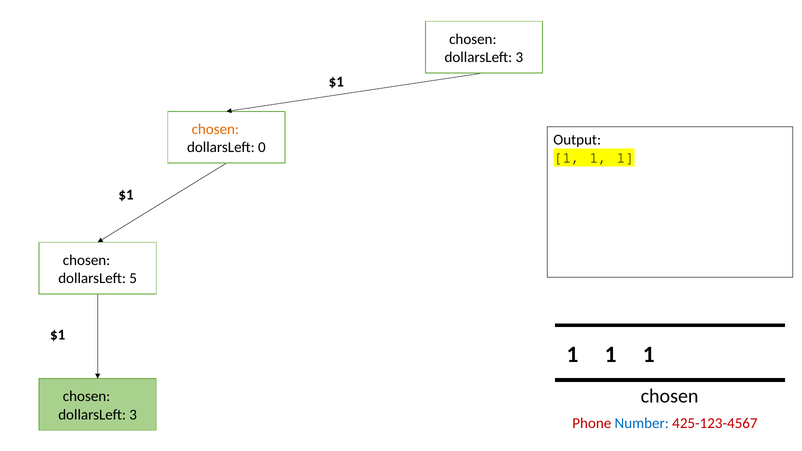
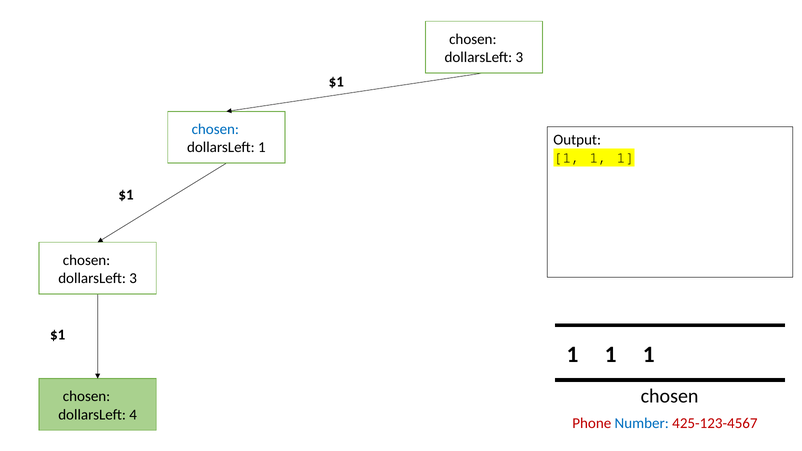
chosen colour: orange -> blue (215, 129)
dollarsLeft 0: 0 -> 1 (262, 147)
5: 5 -> 3 (133, 278)
3: 3 -> 4 (133, 415)
